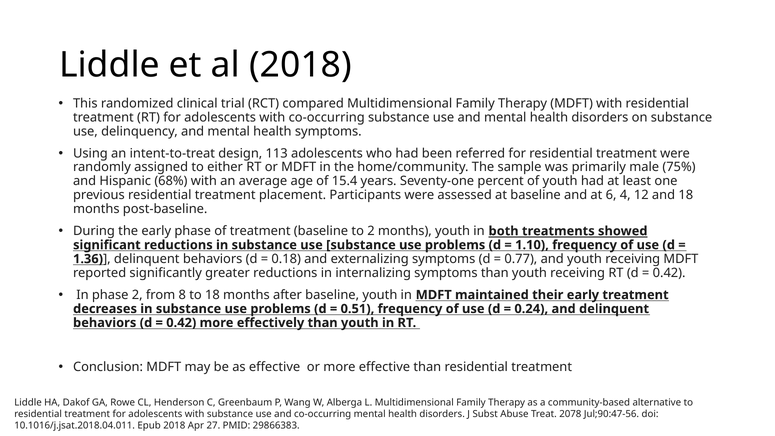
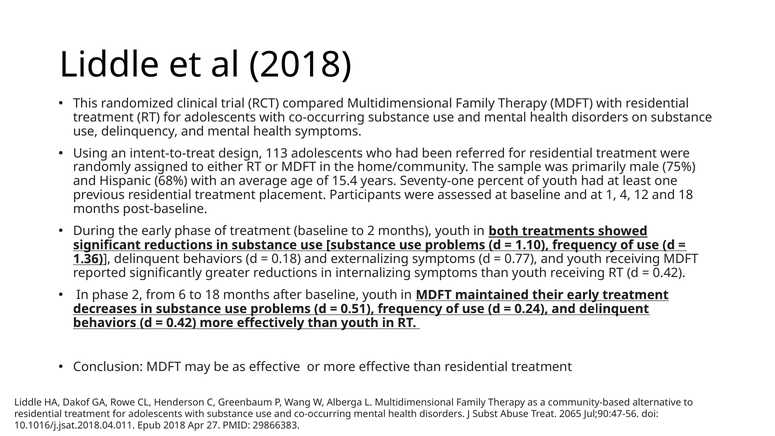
6: 6 -> 1 (611, 195)
8: 8 -> 6 (182, 295)
2078: 2078 -> 2065 (570, 414)
